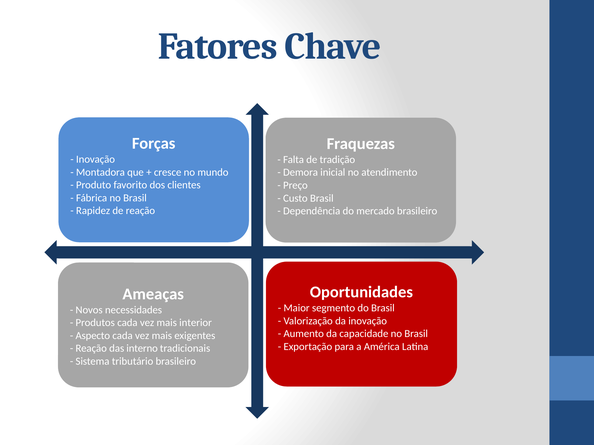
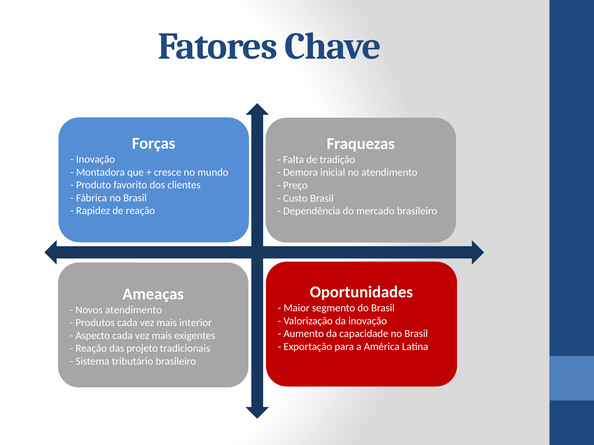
Novos necessidades: necessidades -> atendimento (133, 310)
interno: interno -> projeto (142, 349)
